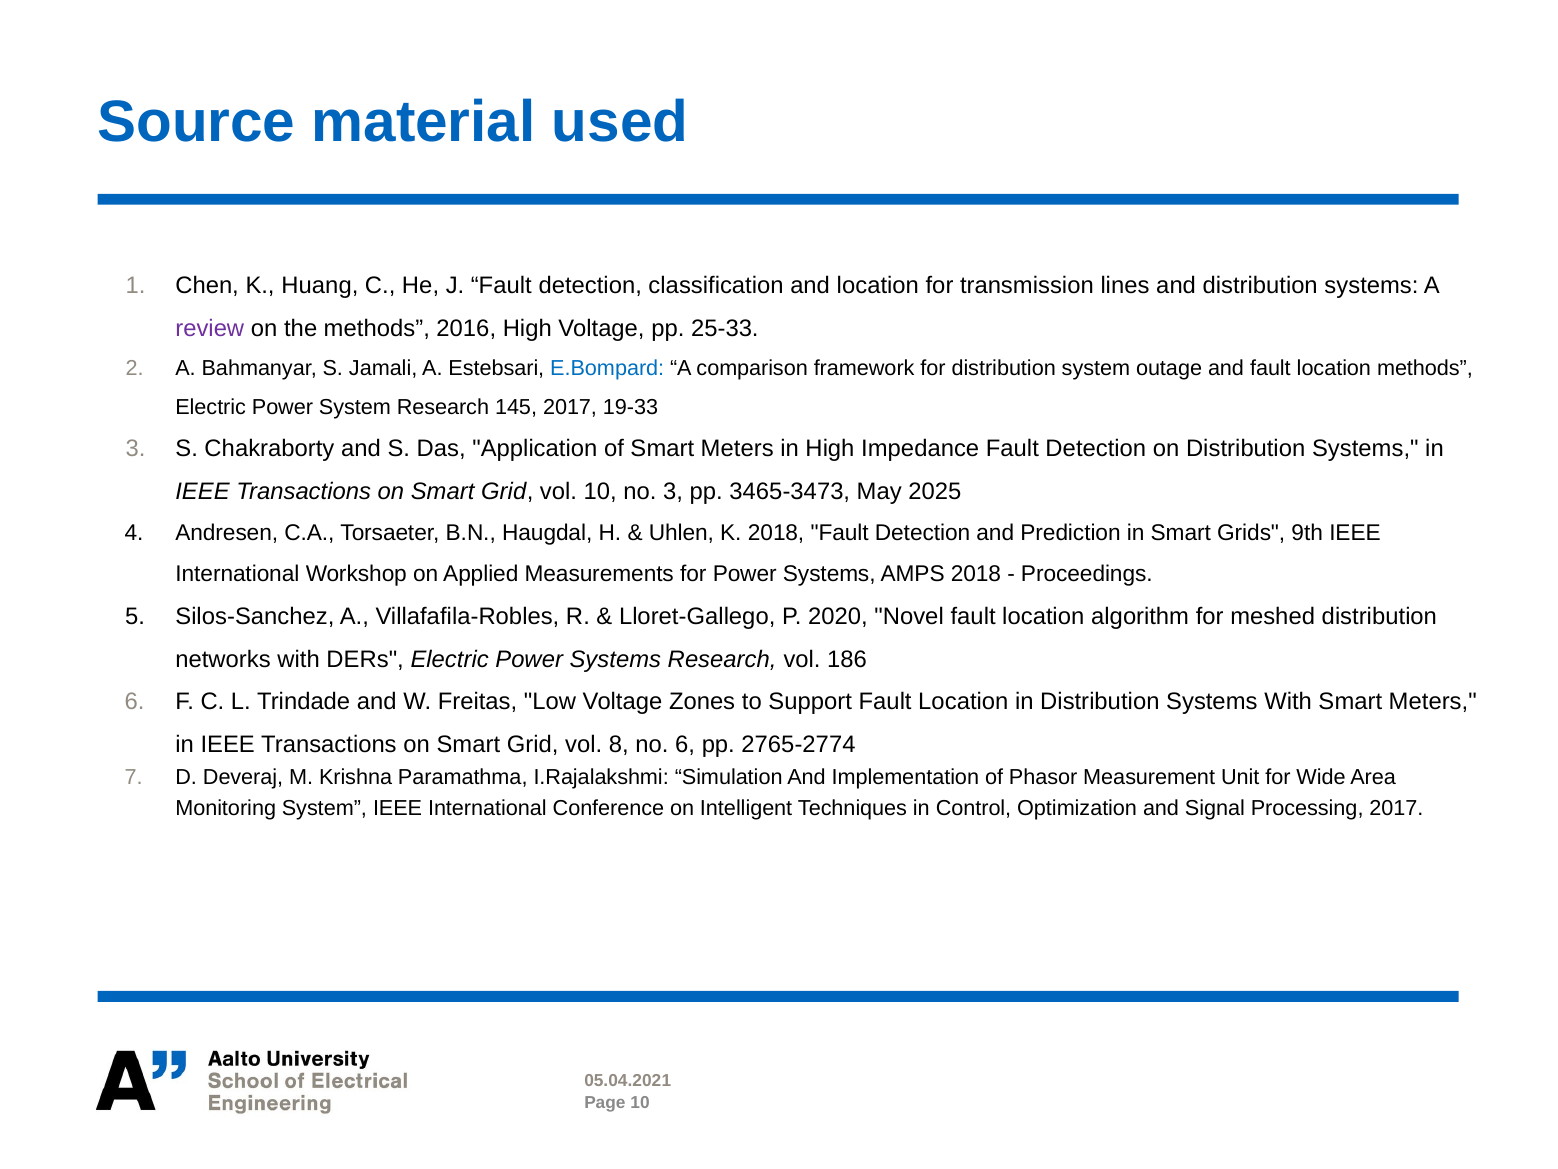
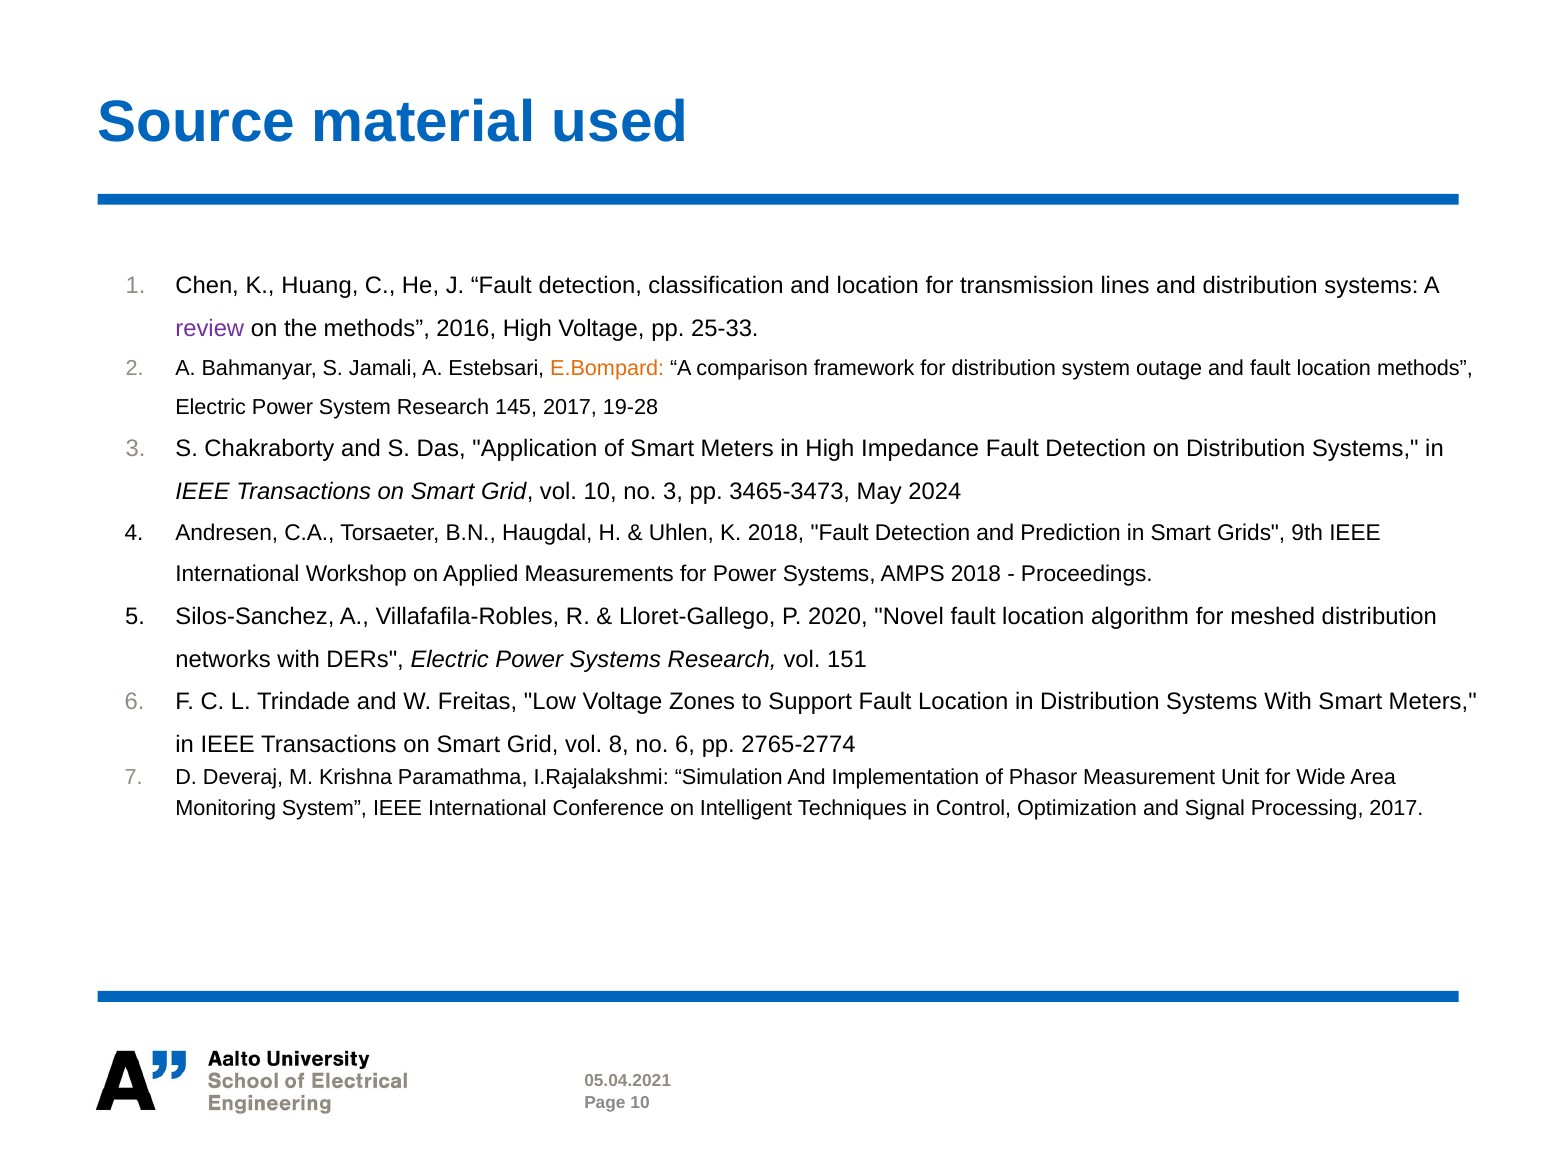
E.Bompard colour: blue -> orange (607, 368)
19-33: 19-33 -> 19-28 (631, 407)
2025: 2025 -> 2024 (935, 492)
186: 186 -> 151 (847, 659)
